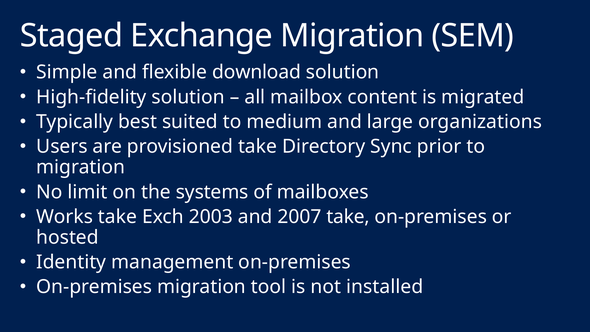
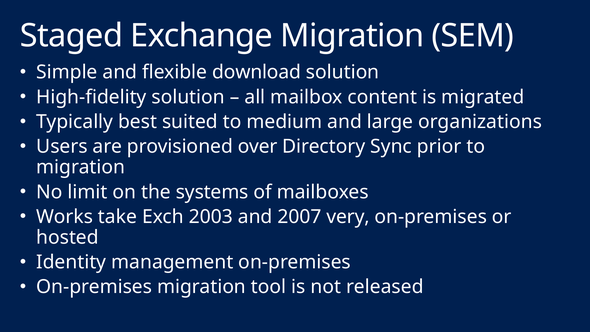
provisioned take: take -> over (258, 146)
2007 take: take -> very (348, 217)
installed: installed -> released (385, 287)
